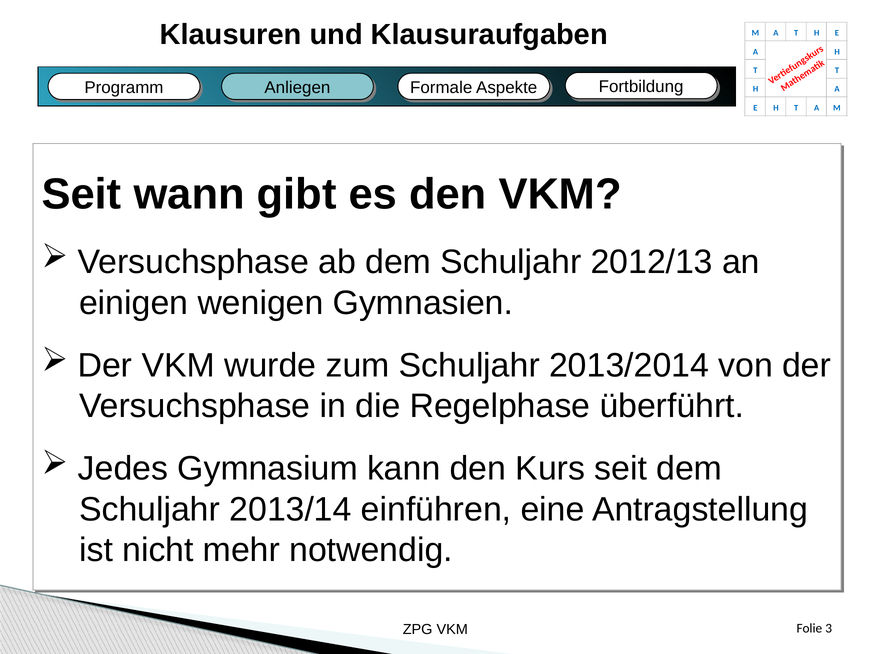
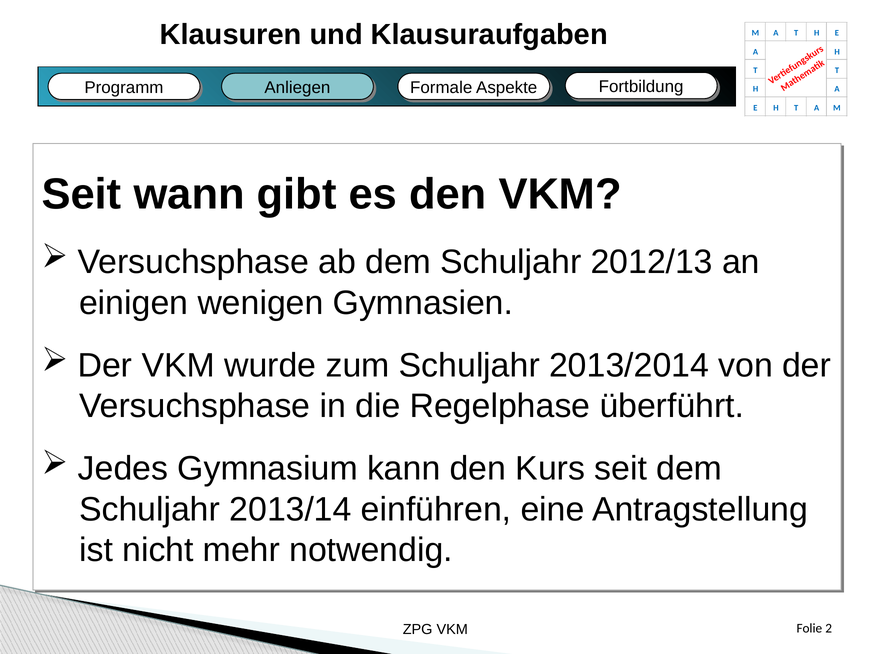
3: 3 -> 2 (829, 628)
